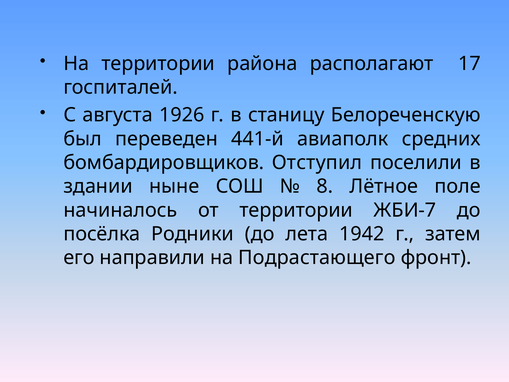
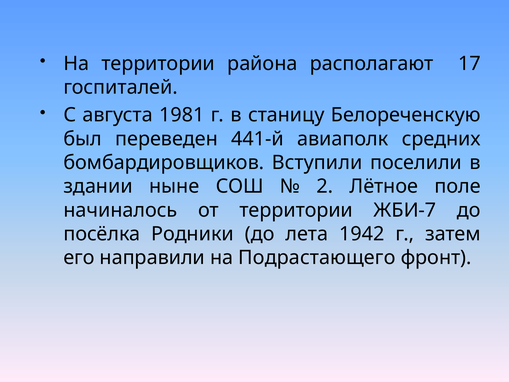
1926: 1926 -> 1981 (182, 115)
Отступил: Отступил -> Вступили (317, 163)
8: 8 -> 2 (325, 186)
